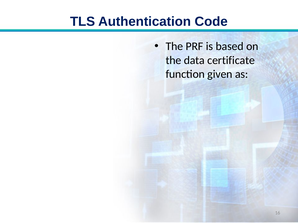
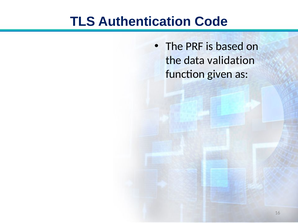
certificate: certificate -> validation (231, 60)
